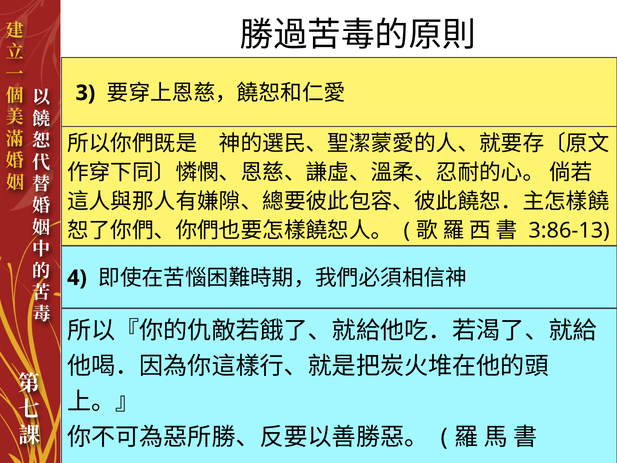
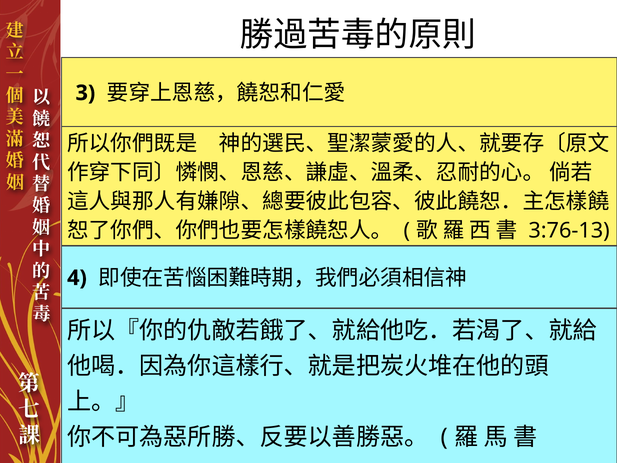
3:86-13: 3:86-13 -> 3:76-13 (569, 230)
